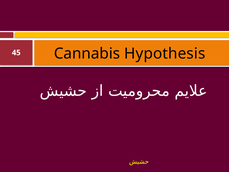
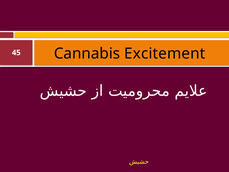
Hypothesis: Hypothesis -> Excitement (165, 54)
